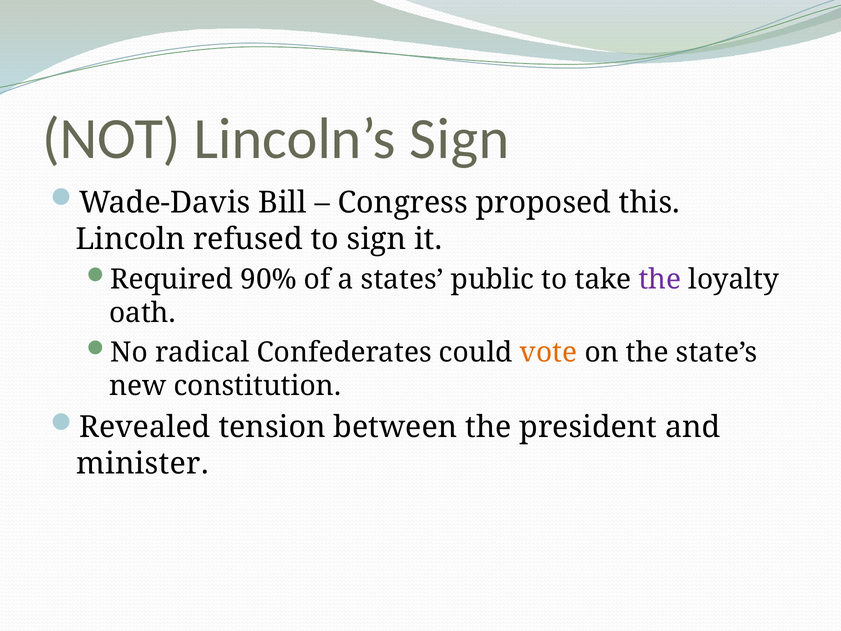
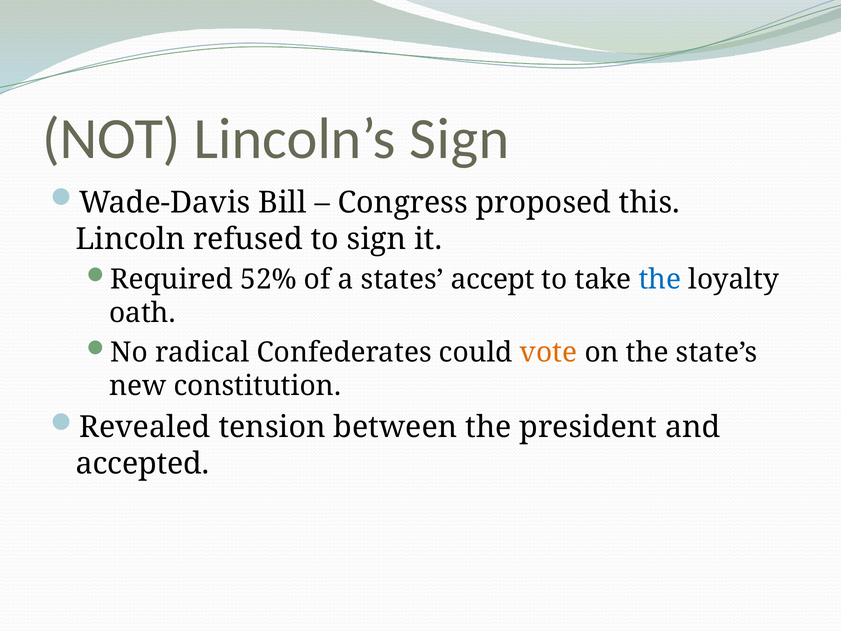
90%: 90% -> 52% (269, 279)
public: public -> accept (493, 279)
the colour: purple -> blue (660, 279)
minister: minister -> accepted (143, 464)
